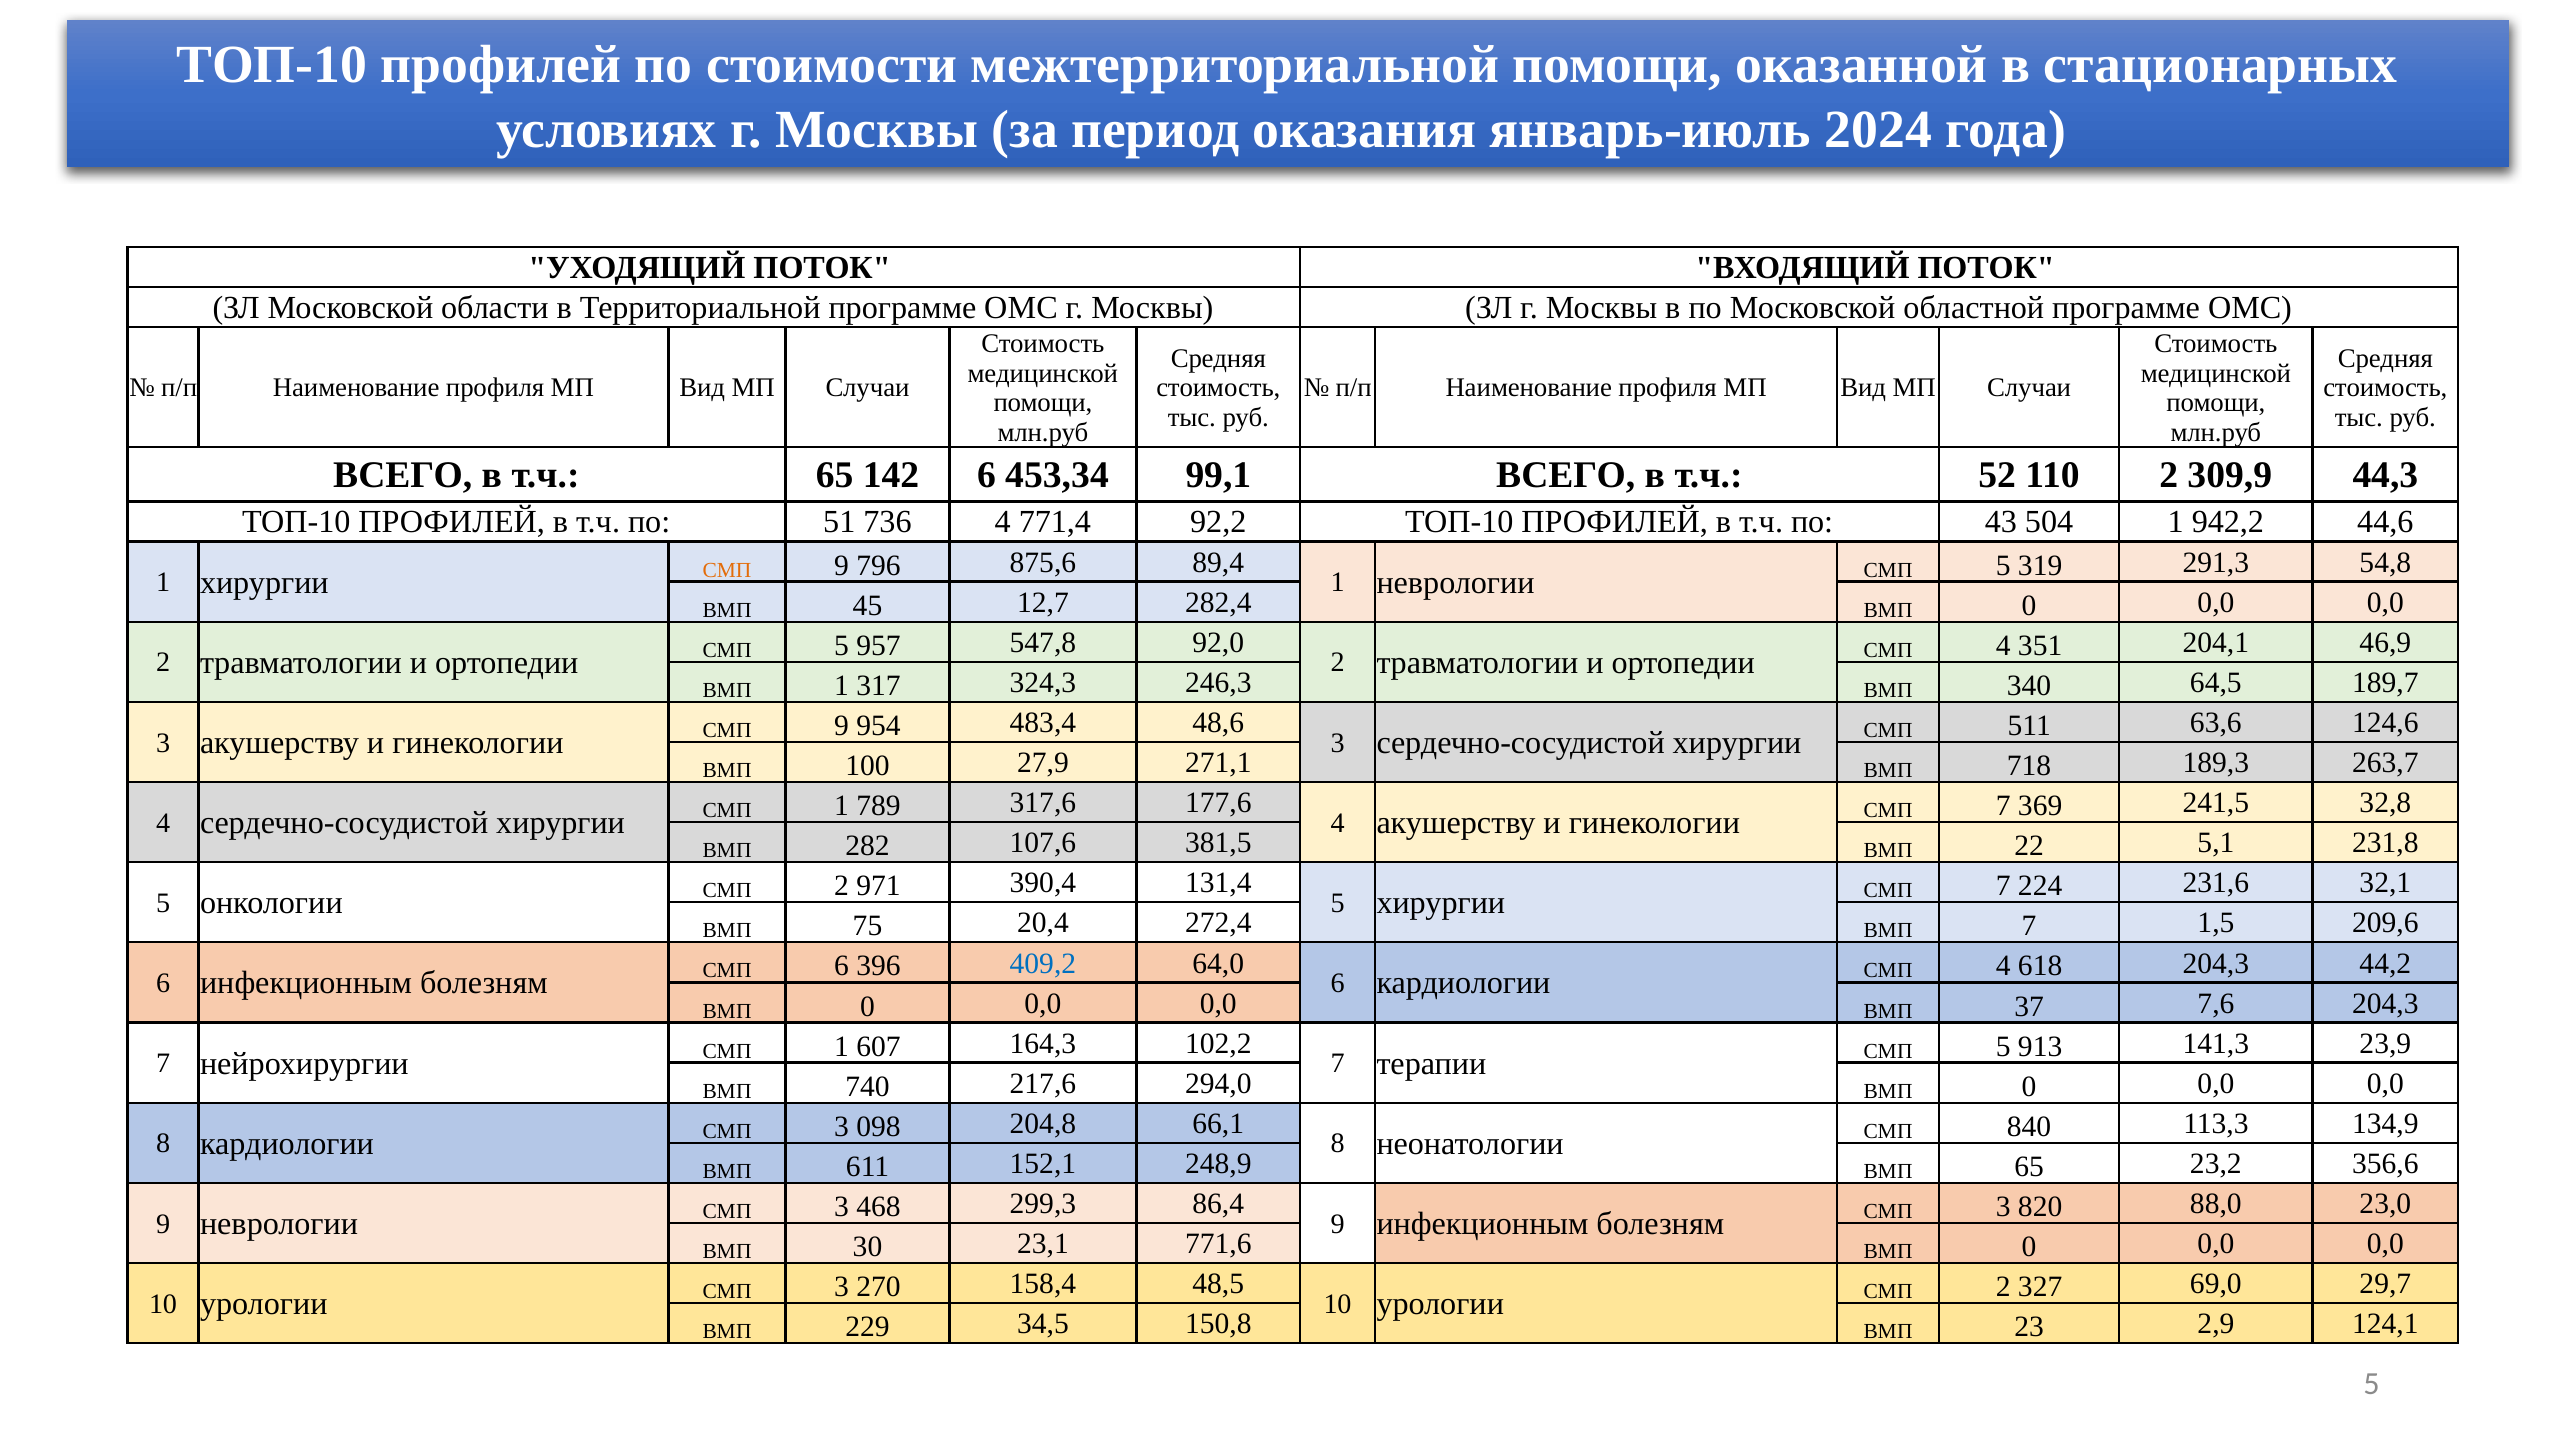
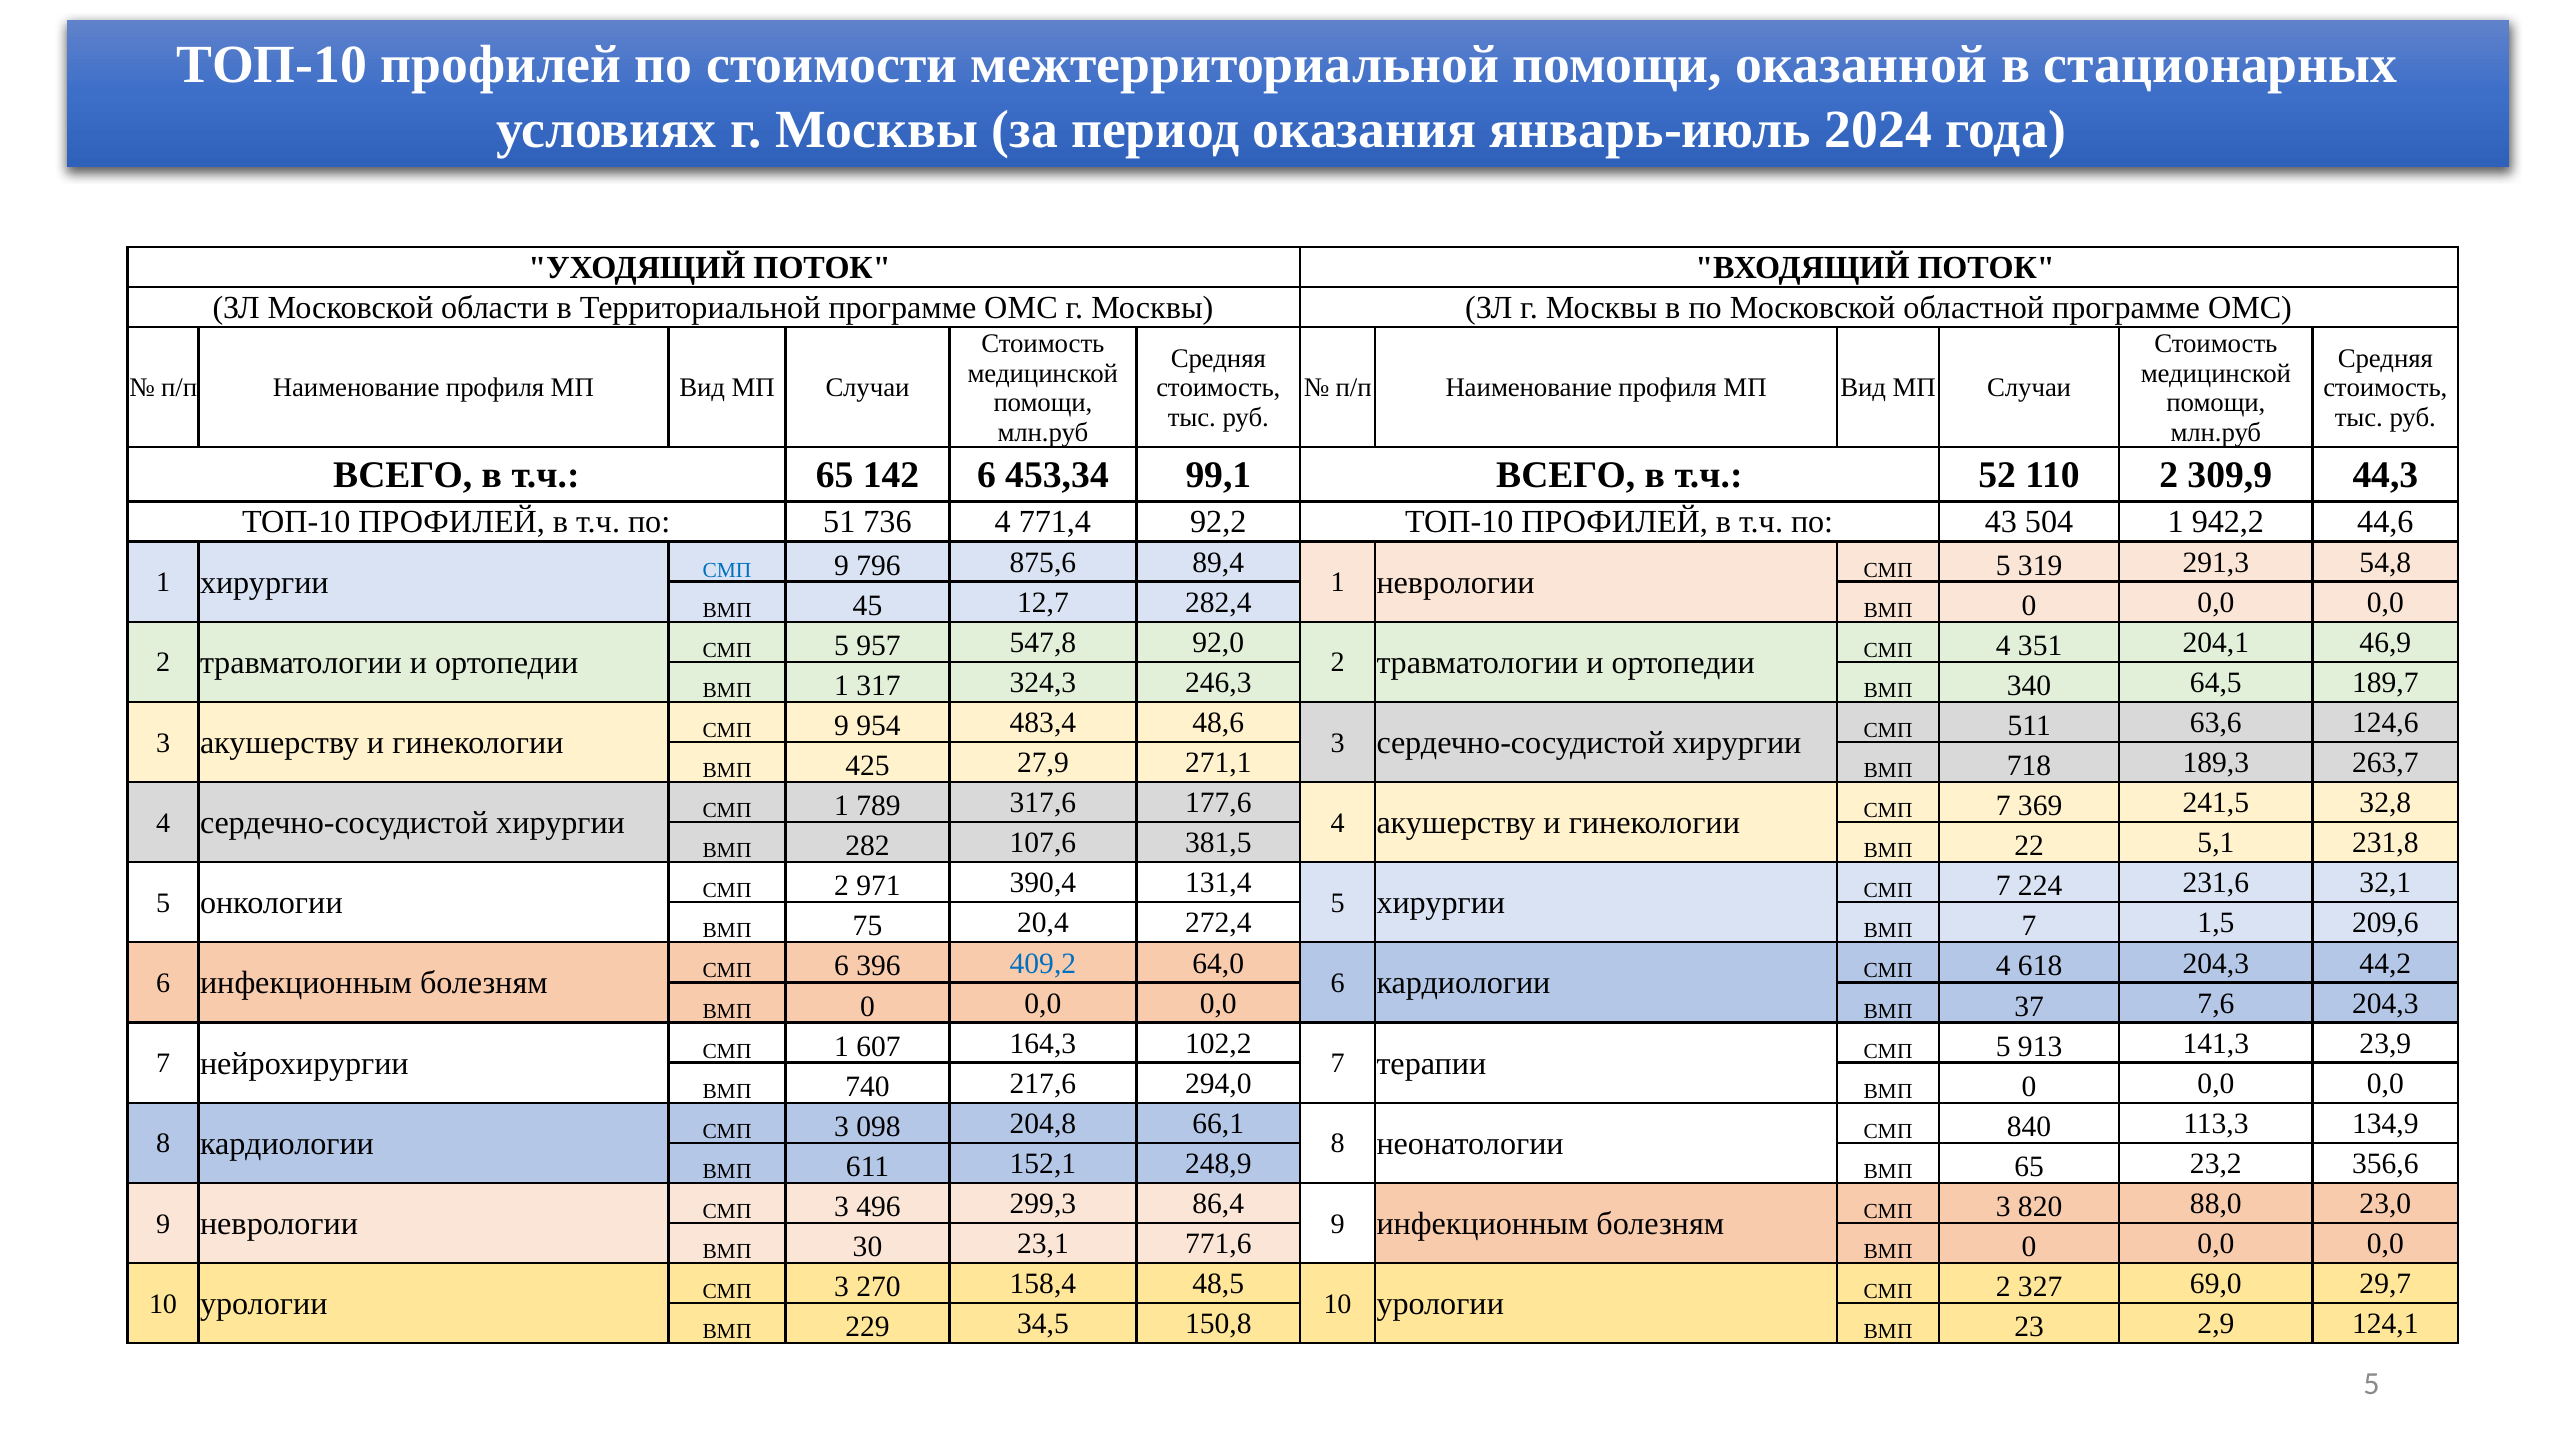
СМП colour: orange -> blue (727, 570)
100: 100 -> 425 (867, 766)
468: 468 -> 496 (879, 1207)
